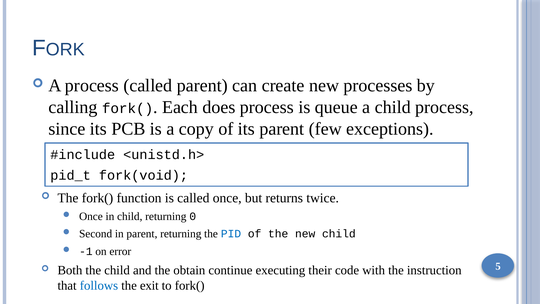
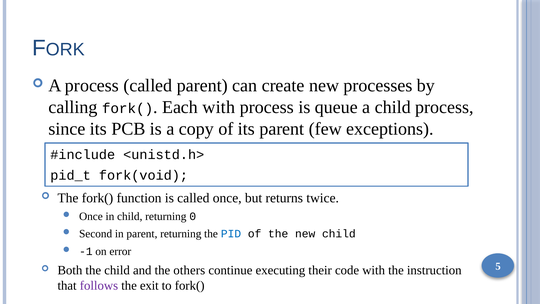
Each does: does -> with (219, 107)
obtain: obtain -> others (189, 270)
follows colour: blue -> purple (99, 285)
